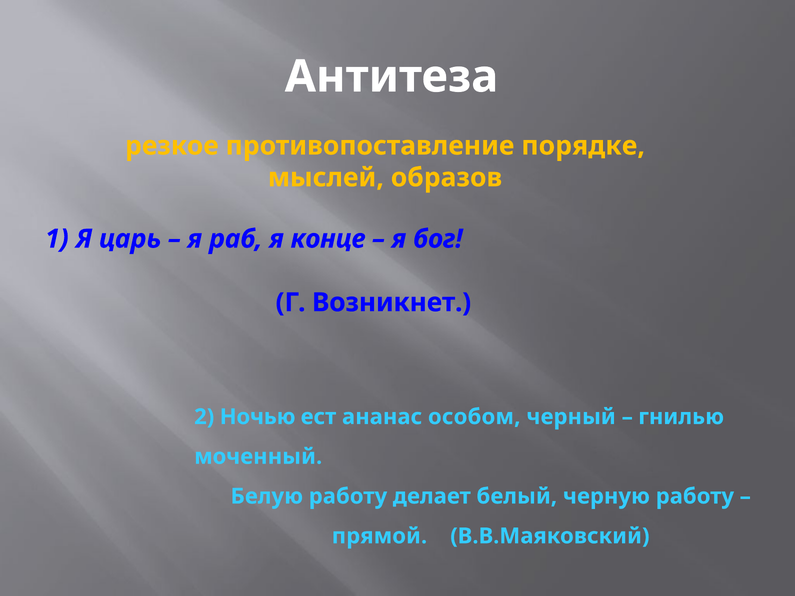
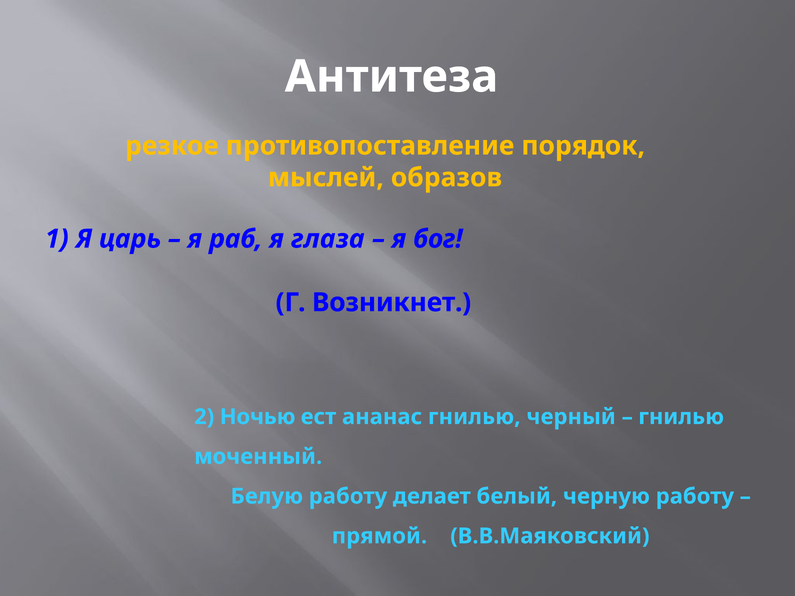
порядке: порядке -> порядок (583, 146)
конце: конце -> глаза (328, 239)
ананас особом: особом -> гнилью (474, 417)
